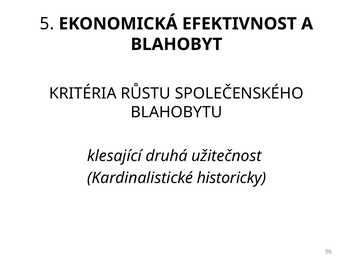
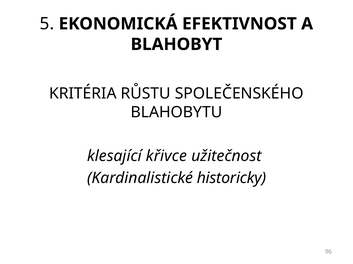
druhá: druhá -> křivce (166, 156)
